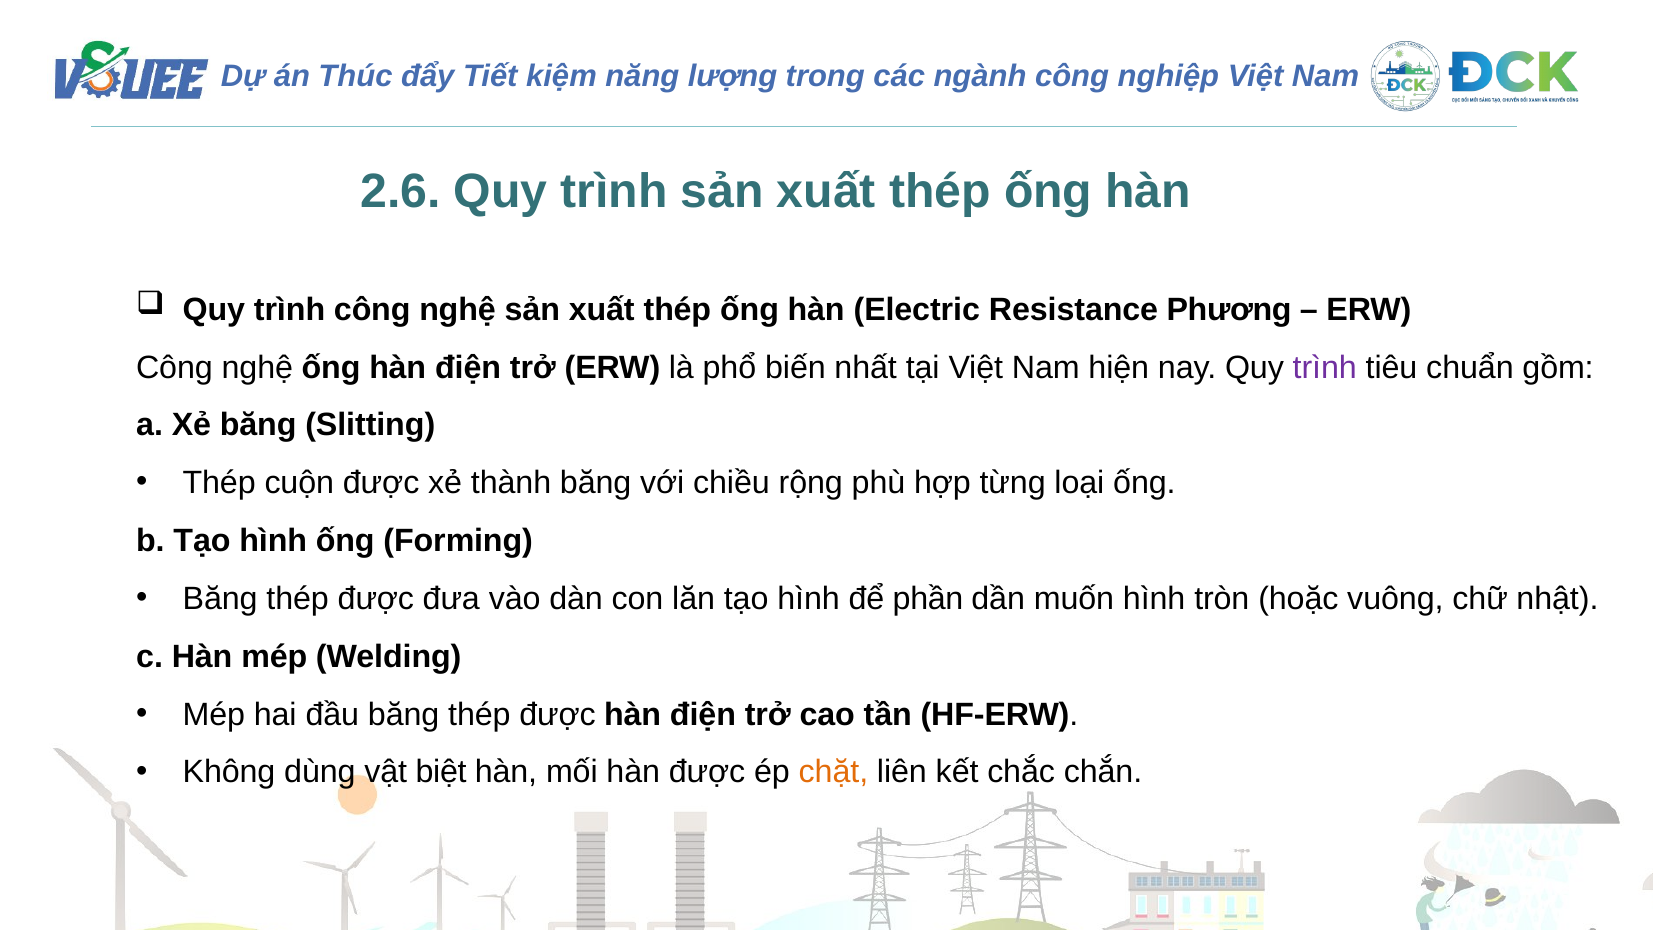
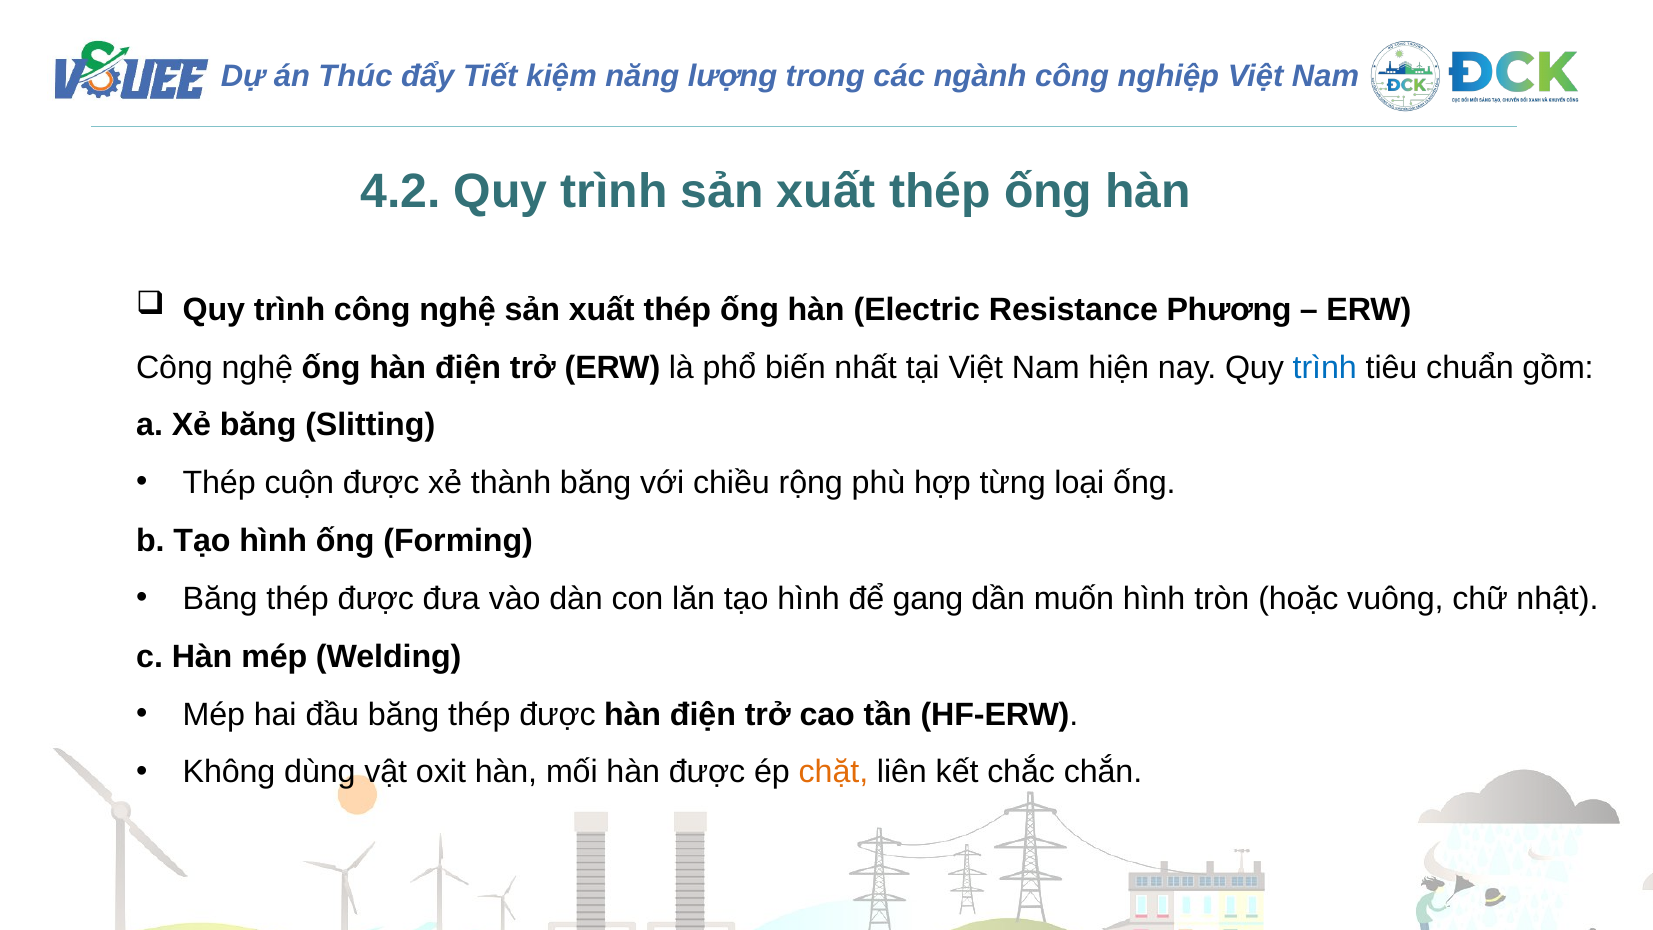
2.6: 2.6 -> 4.2 (400, 192)
trình colour: purple -> blue (1325, 367)
phần: phần -> gang (928, 599)
biệt: biệt -> oxit (441, 772)
